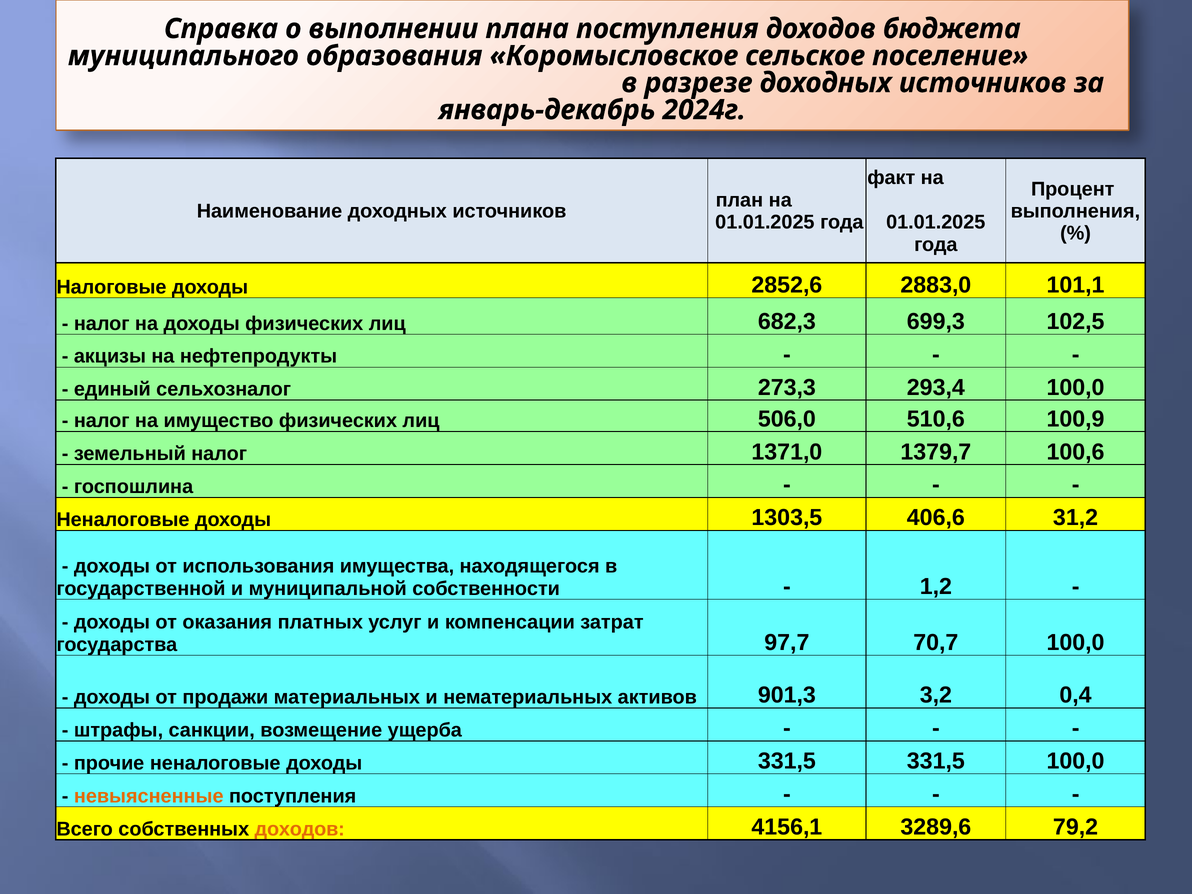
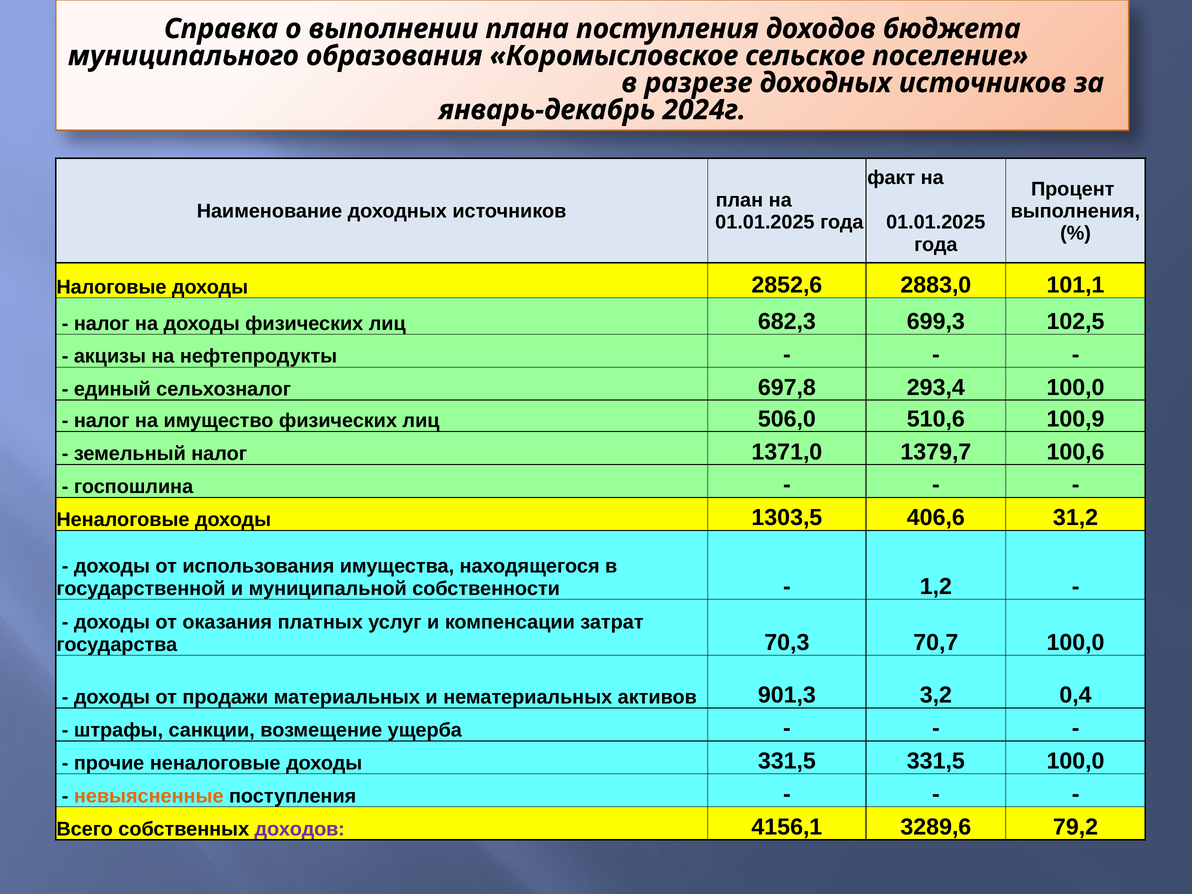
273,3: 273,3 -> 697,8 (787, 387)
97,7: 97,7 -> 70,3 (787, 643)
доходов colour: orange -> purple (300, 829)
